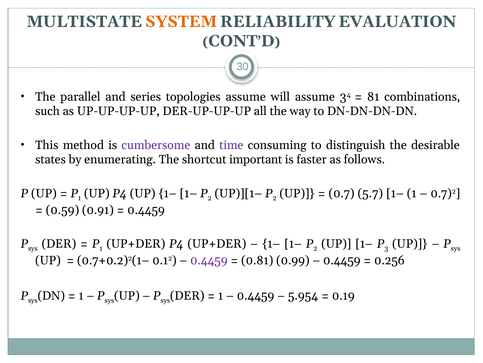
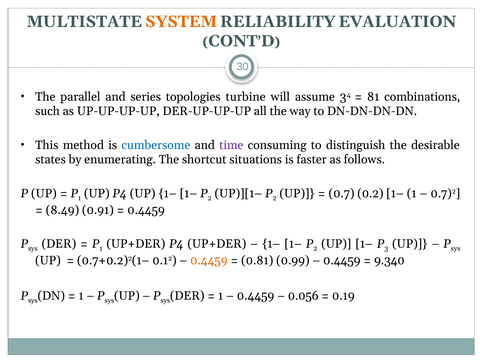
topologies assume: assume -> turbine (246, 97)
cumbersome colour: purple -> blue (156, 145)
important: important -> situations (256, 159)
5.7: 5.7 -> 0.2 (370, 193)
0.59: 0.59 -> 8.49 (62, 210)
0.4459 colour: purple -> orange (209, 260)
0.256: 0.256 -> 9.340 (389, 260)
5.954: 5.954 -> 0.056 (303, 295)
